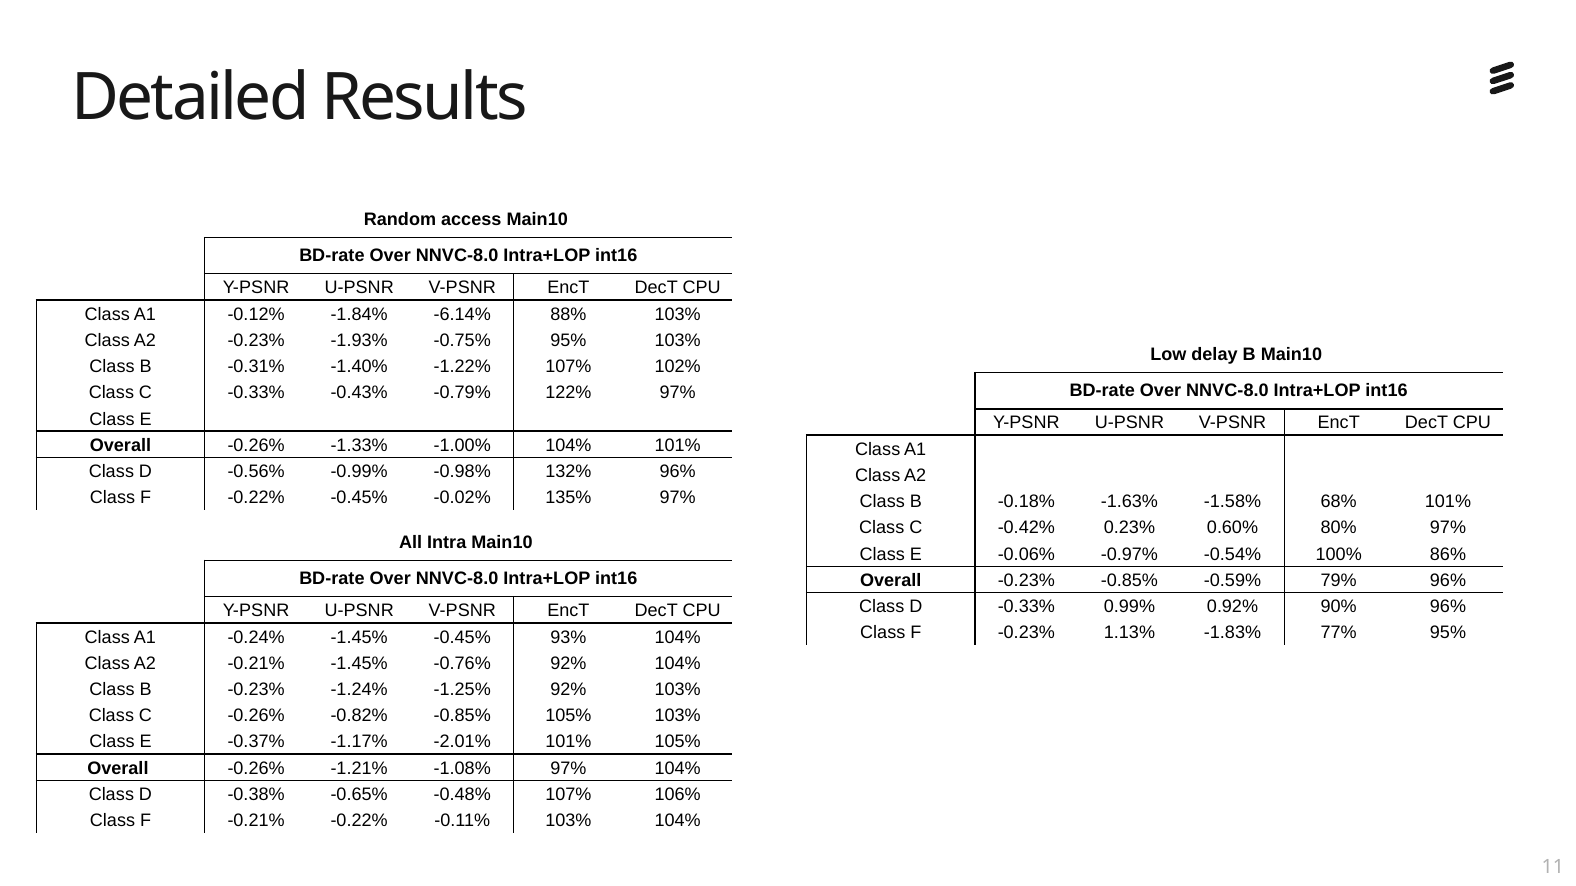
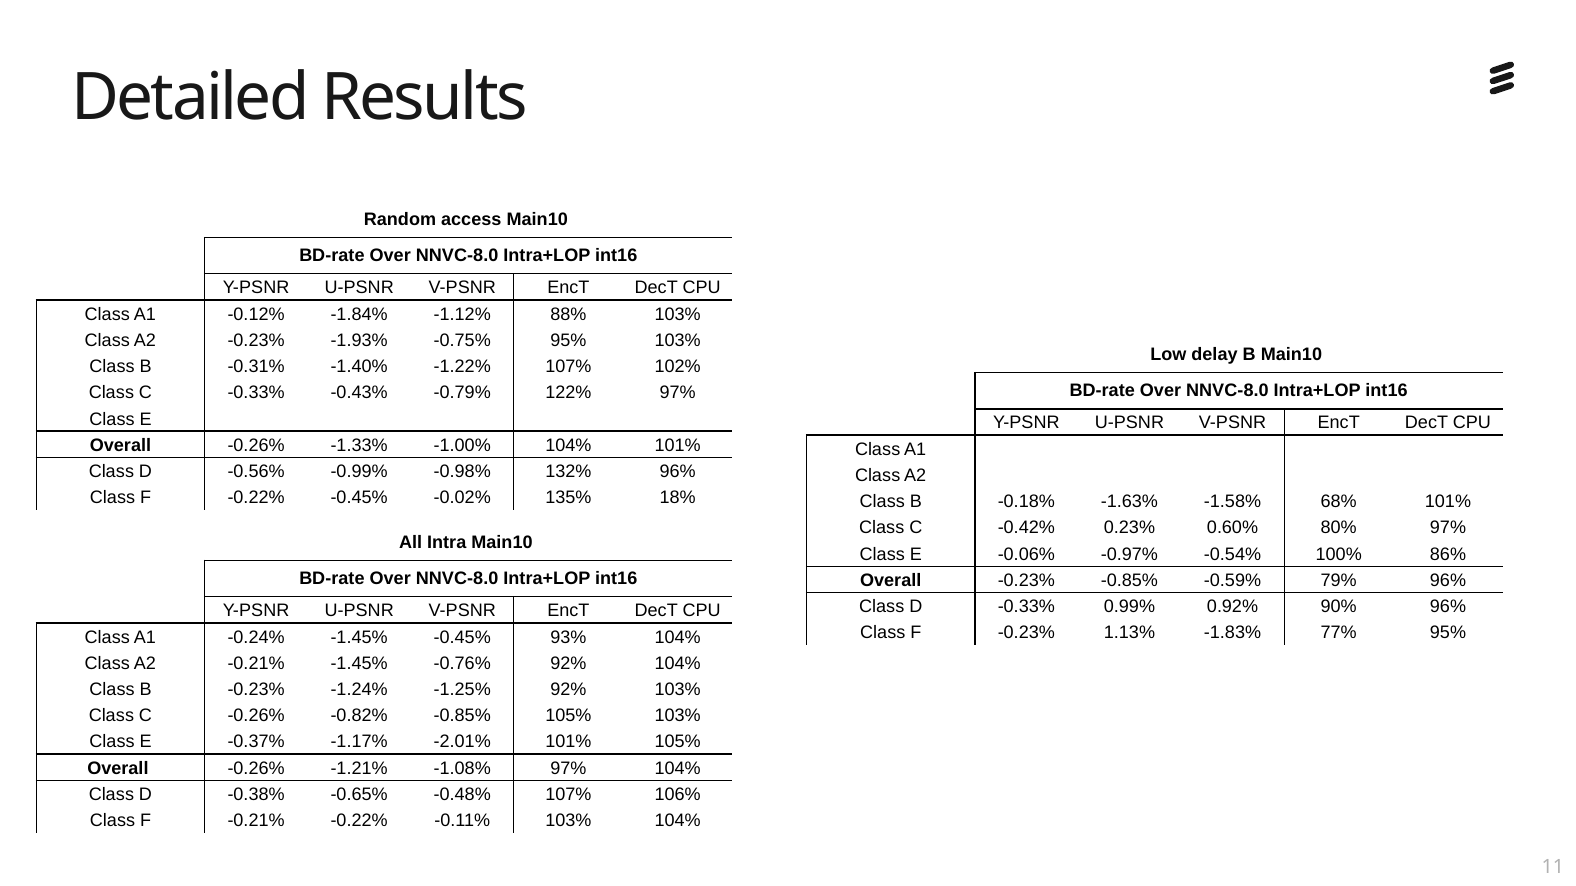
-6.14%: -6.14% -> -1.12% (462, 314)
135% 97%: 97% -> 18% (678, 498)
